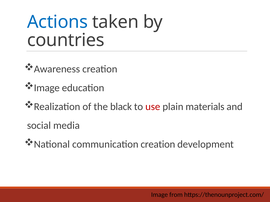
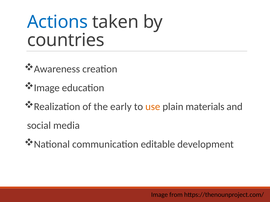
black: black -> early (121, 107)
use colour: red -> orange (153, 107)
communication creation: creation -> editable (158, 145)
